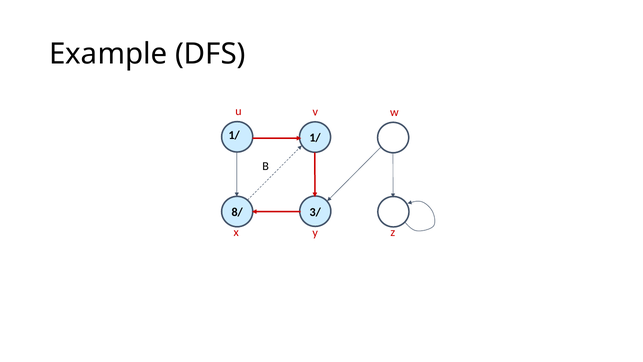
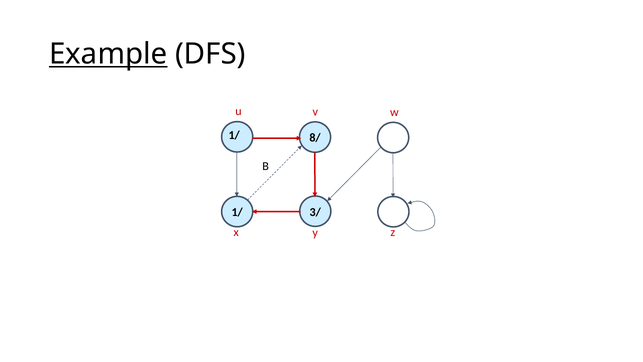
Example underline: none -> present (108, 54)
1/: 1/ -> 8/ (315, 138)
8/: 8/ -> 1/ (237, 212)
